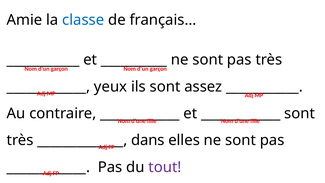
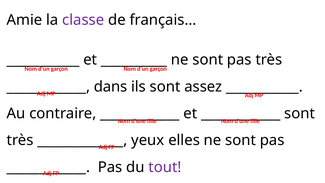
classe colour: blue -> purple (83, 20)
yeux: yeux -> dans (111, 87)
dans: dans -> yeux (148, 140)
